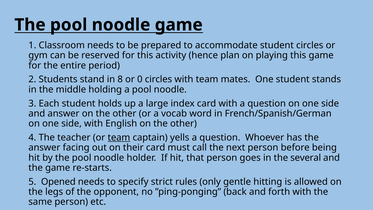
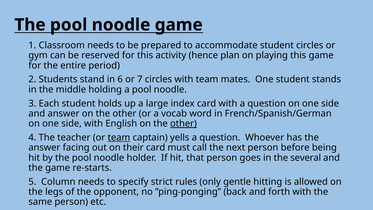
8: 8 -> 6 (120, 79)
0: 0 -> 7 (140, 79)
other underline: none -> present (183, 123)
Opened: Opened -> Column (58, 182)
